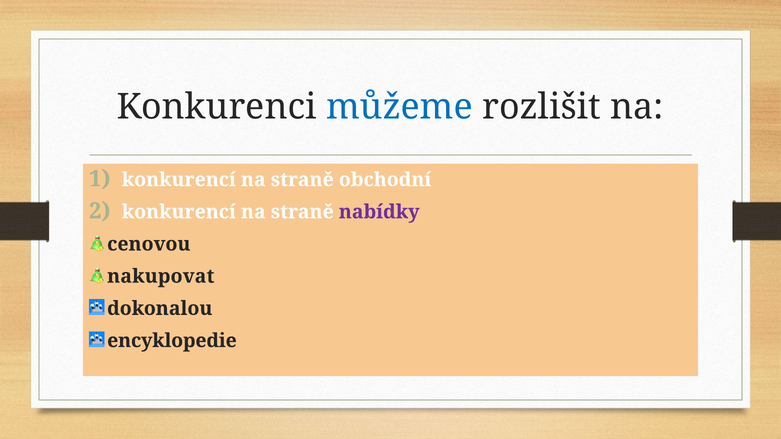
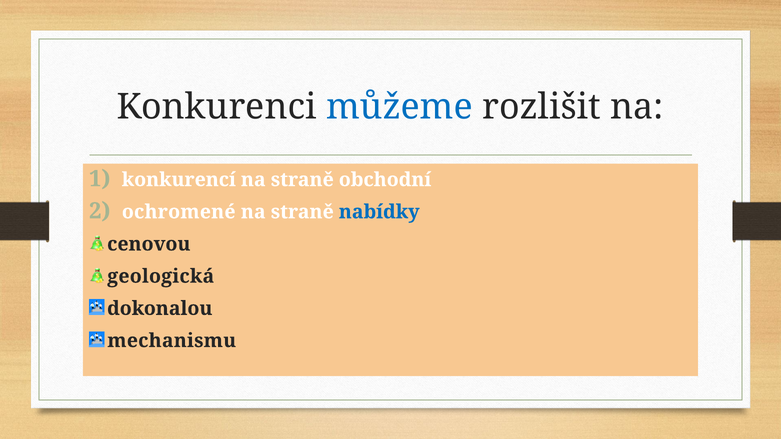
konkurencí: konkurencí -> ochromené (179, 212)
nabídky colour: purple -> blue (379, 212)
nakupovat: nakupovat -> geologická (161, 276)
encyklopedie: encyklopedie -> mechanismu (172, 341)
